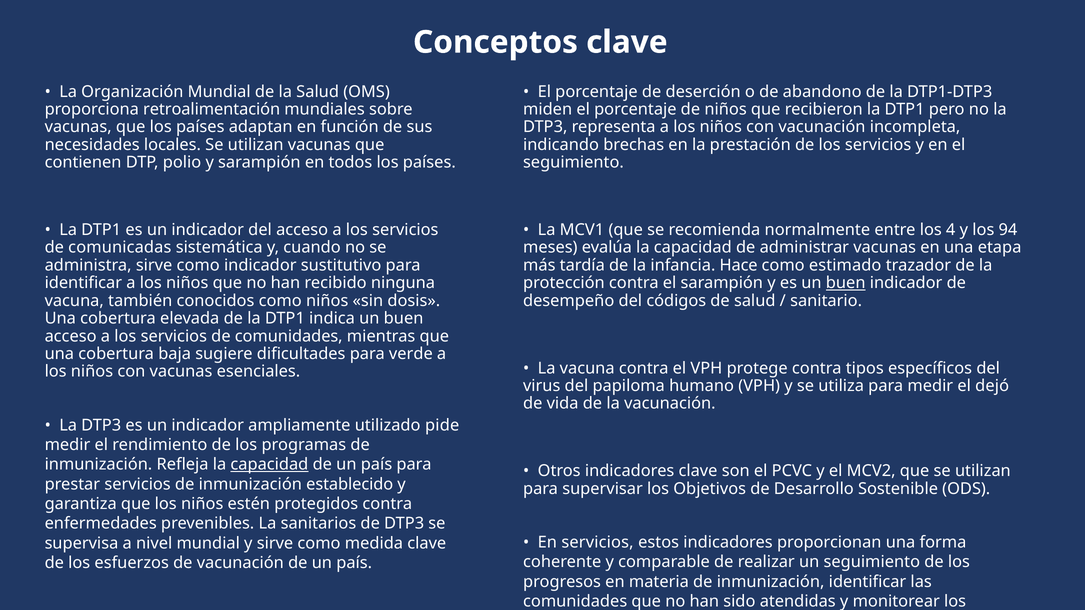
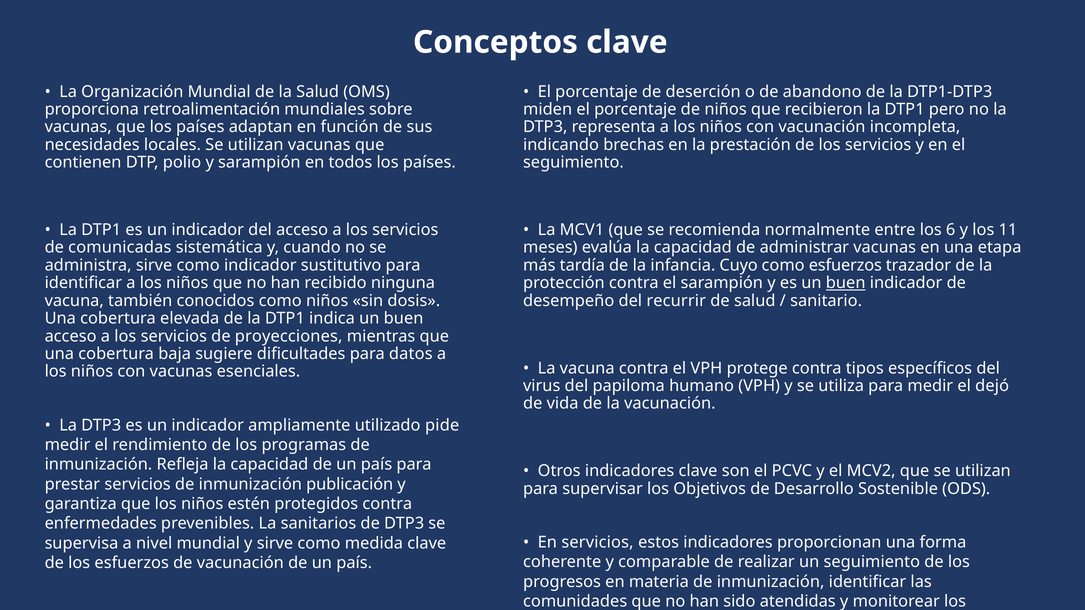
4: 4 -> 6 (951, 230)
94: 94 -> 11 (1008, 230)
Hace: Hace -> Cuyo (739, 265)
como estimado: estimado -> esfuerzos (845, 265)
códigos: códigos -> recurrir (676, 301)
de comunidades: comunidades -> proyecciones (289, 336)
verde: verde -> datos (411, 354)
capacidad underline: present -> none (269, 465)
establecido: establecido -> publicación (350, 484)
